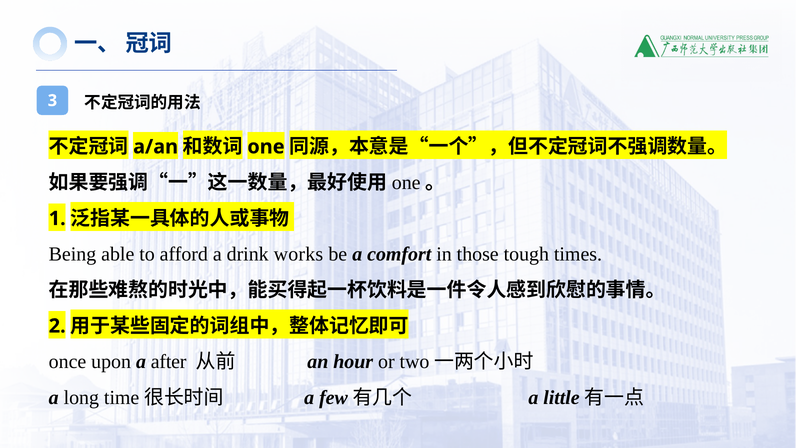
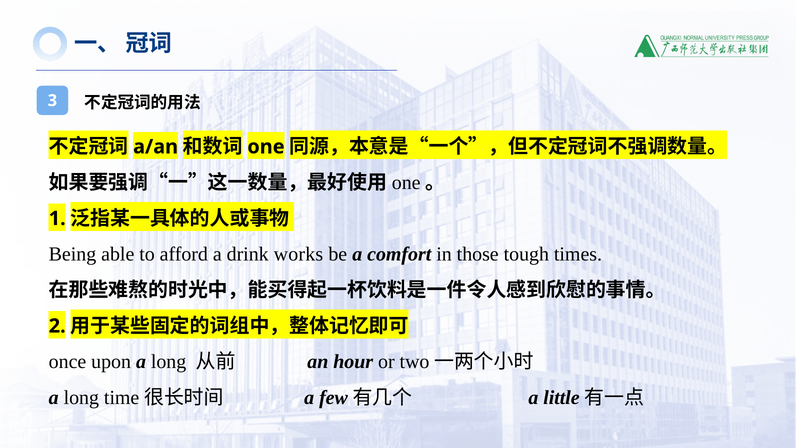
upon a after: after -> long (169, 362)
